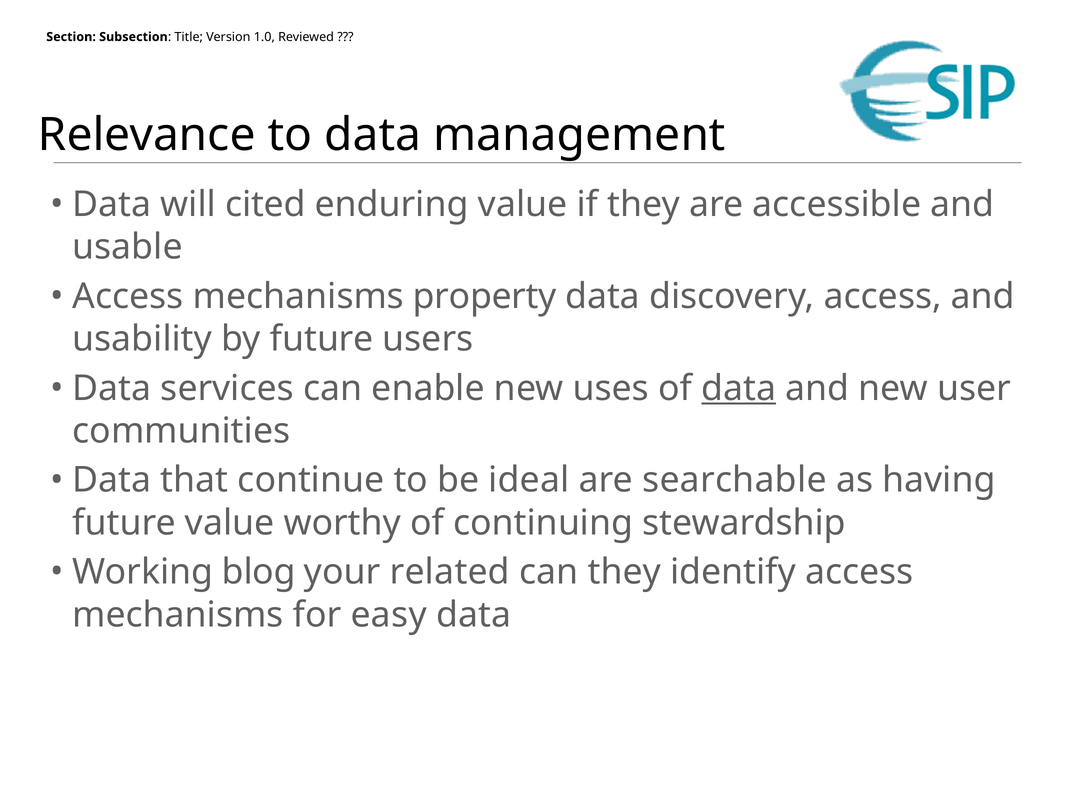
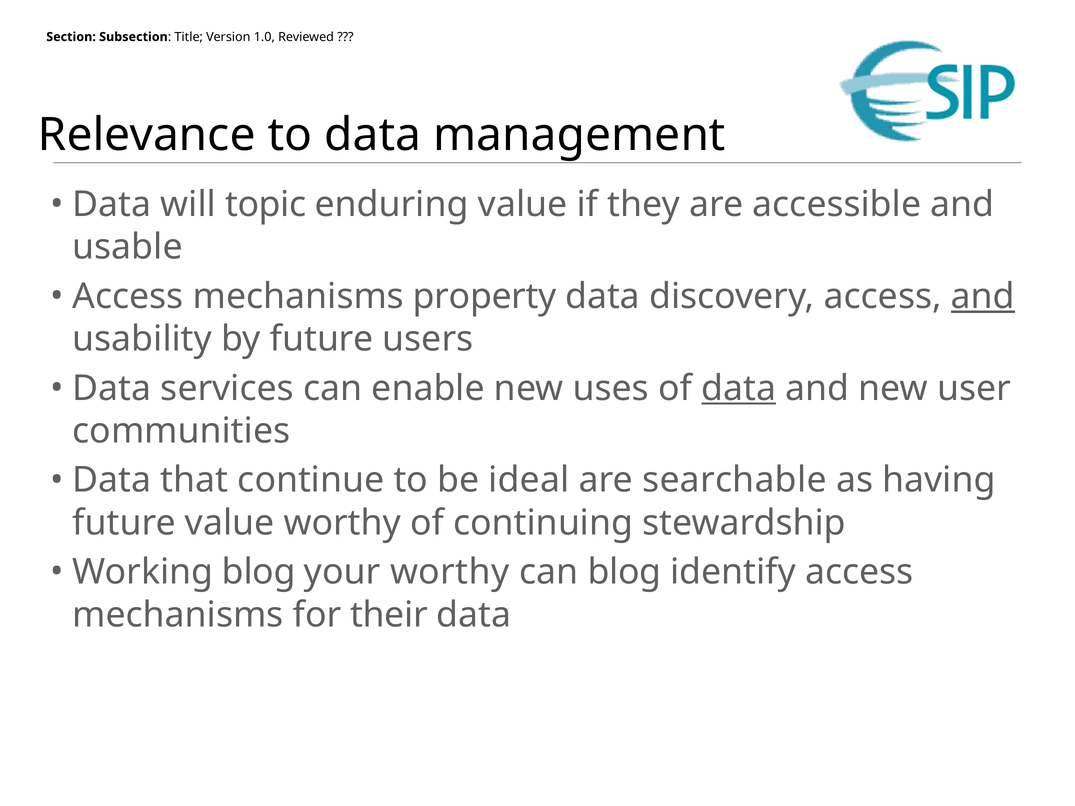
cited: cited -> topic (266, 204)
and underline: none -> present (983, 296)
your related: related -> worthy (450, 572)
can they: they -> blog (625, 572)
easy: easy -> their (389, 615)
